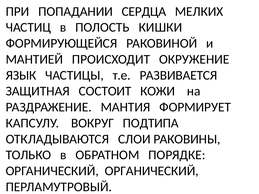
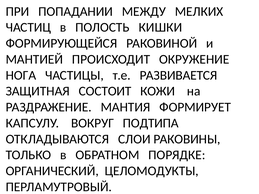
СЕРДЦА: СЕРДЦА -> МЕЖДУ (144, 11)
ЯЗЫК: ЯЗЫК -> НОГА (21, 75)
ОРГАНИЧЕСКИЙ ОРГАНИЧЕСКИЙ: ОРГАНИЧЕСКИЙ -> ЦЕЛОМОДУКТЫ (152, 171)
